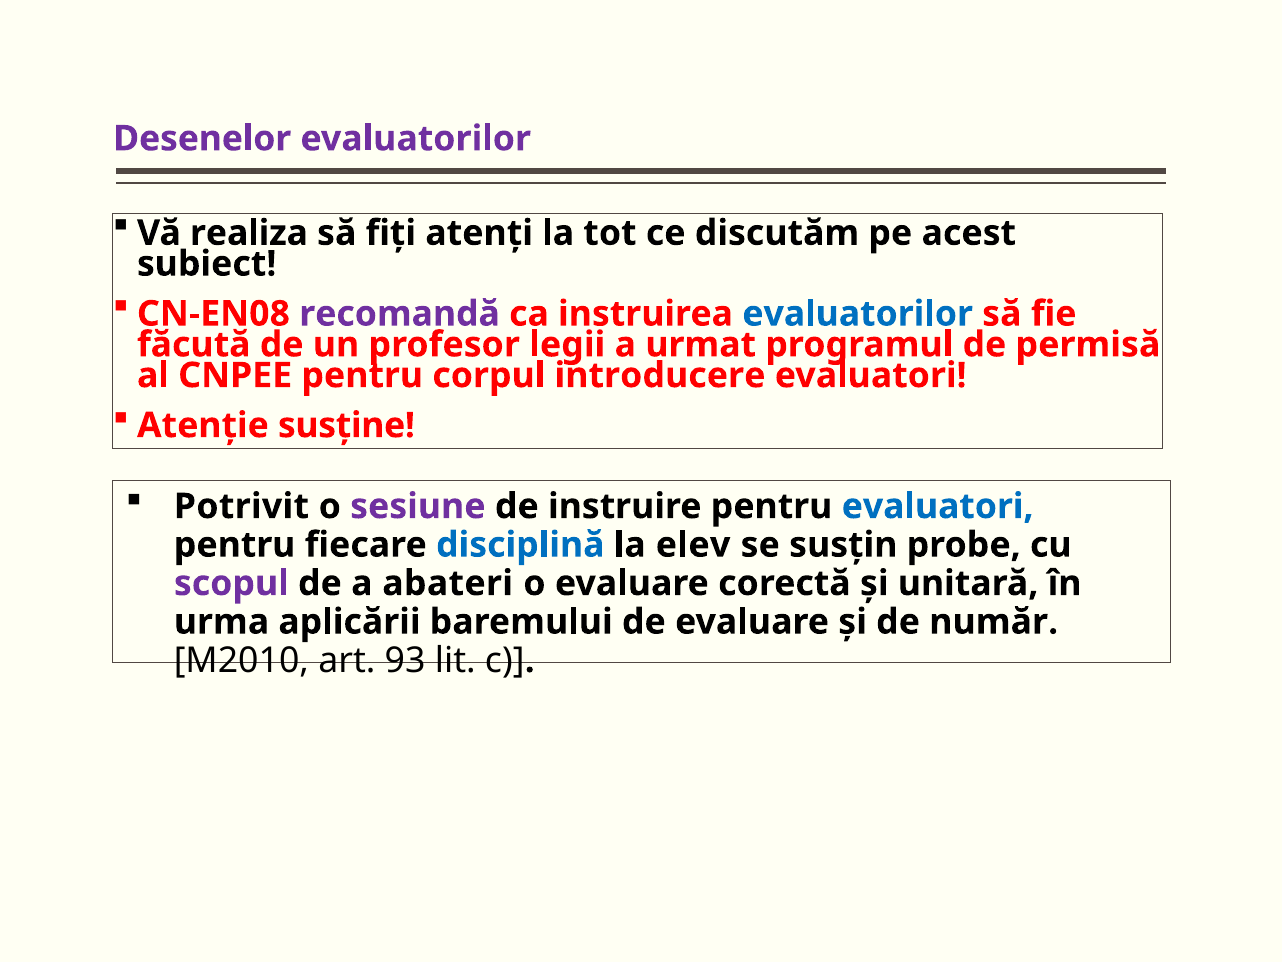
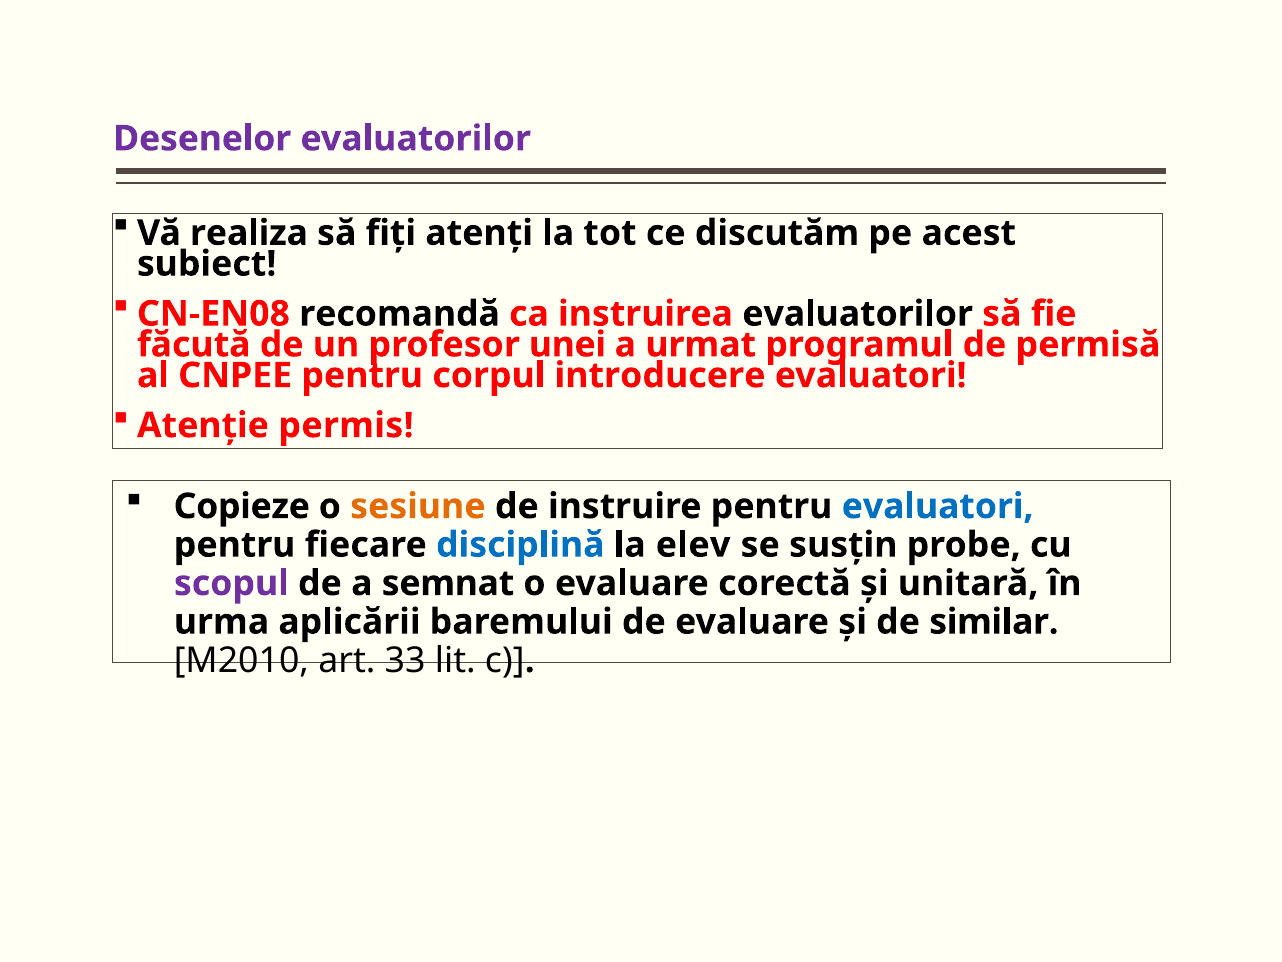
recomandă colour: purple -> black (400, 314)
evaluatorilor colour: blue -> black (858, 314)
legii: legii -> unei (567, 344)
susţine: susţine -> permis (346, 425)
Potrivit: Potrivit -> Copieze (242, 506)
sesiune colour: purple -> orange (418, 506)
abateri: abateri -> semnat (448, 583)
număr: număr -> similar (994, 622)
93: 93 -> 33 (405, 660)
